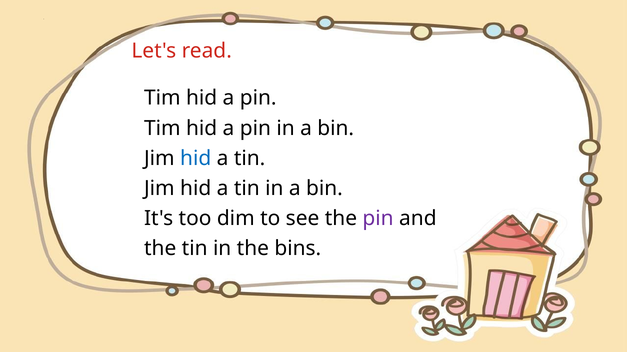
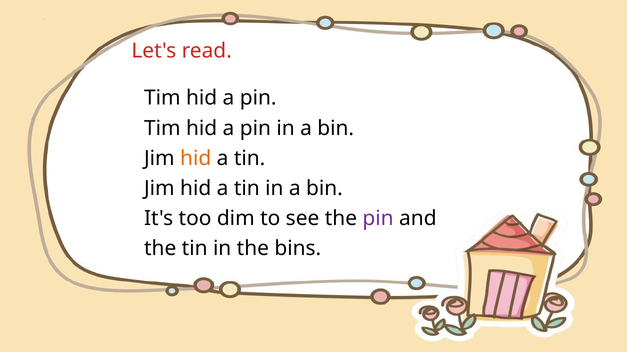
hid colour: blue -> orange (196, 159)
